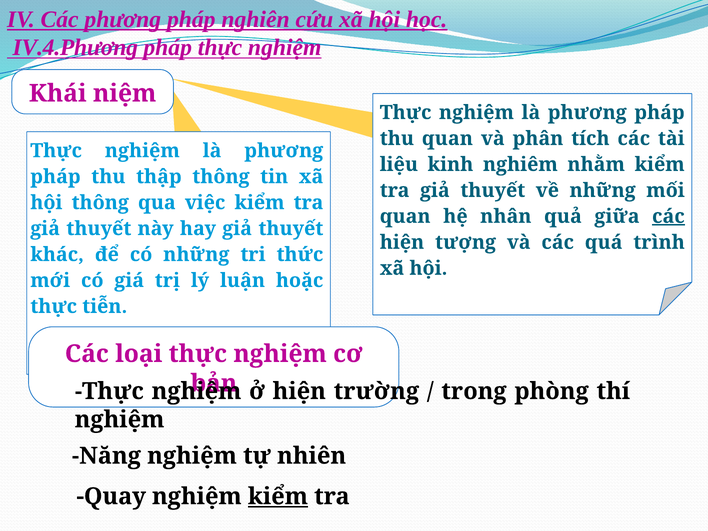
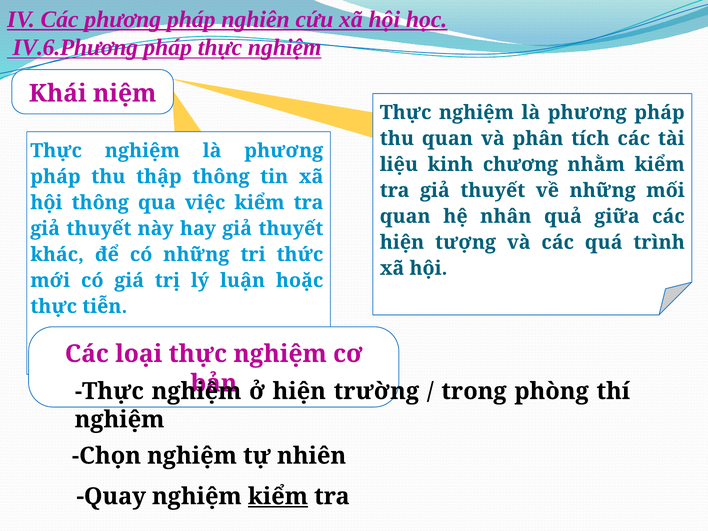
IV.4.Phương: IV.4.Phương -> IV.6.Phương (75, 48)
nghiêm: nghiêm -> chương (520, 164)
các underline: present -> none (668, 216)
Năng: Năng -> Chọn (106, 456)
